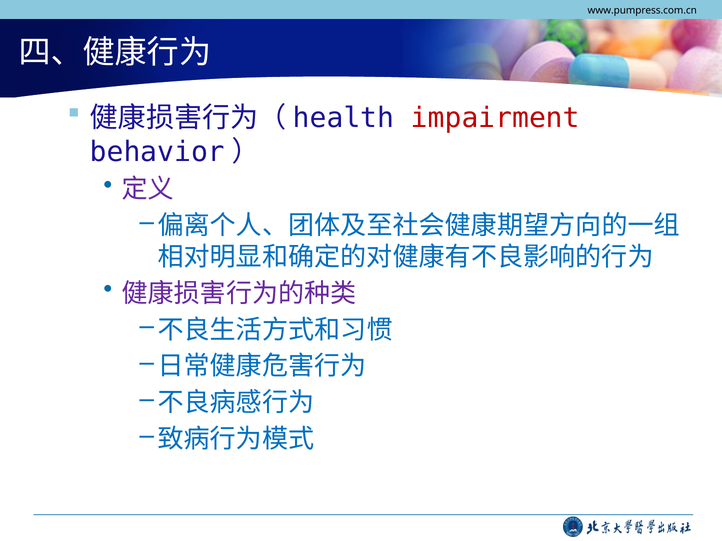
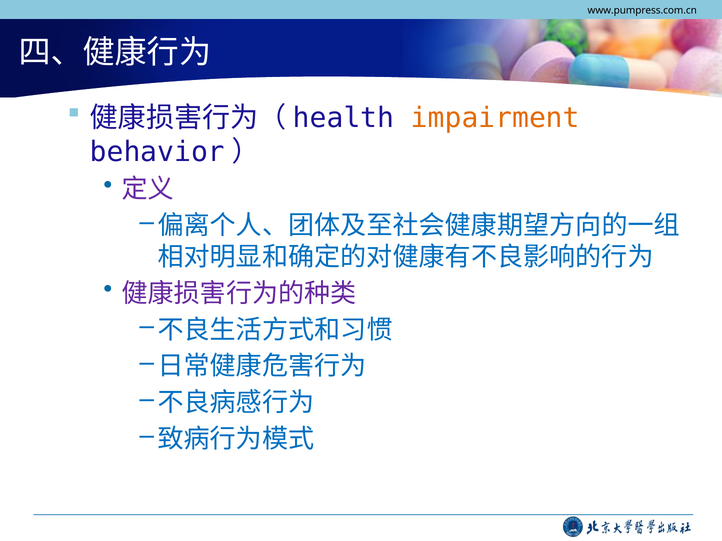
impairment colour: red -> orange (495, 118)
